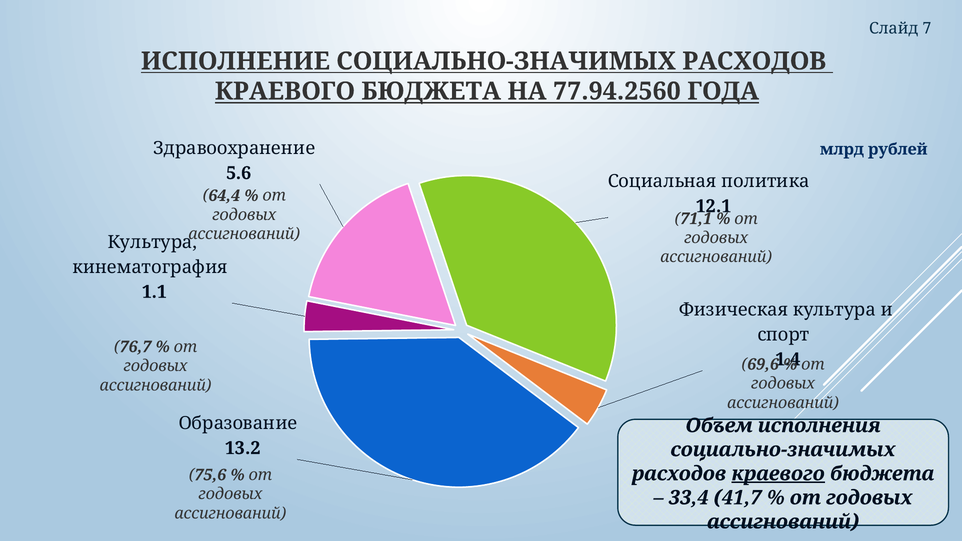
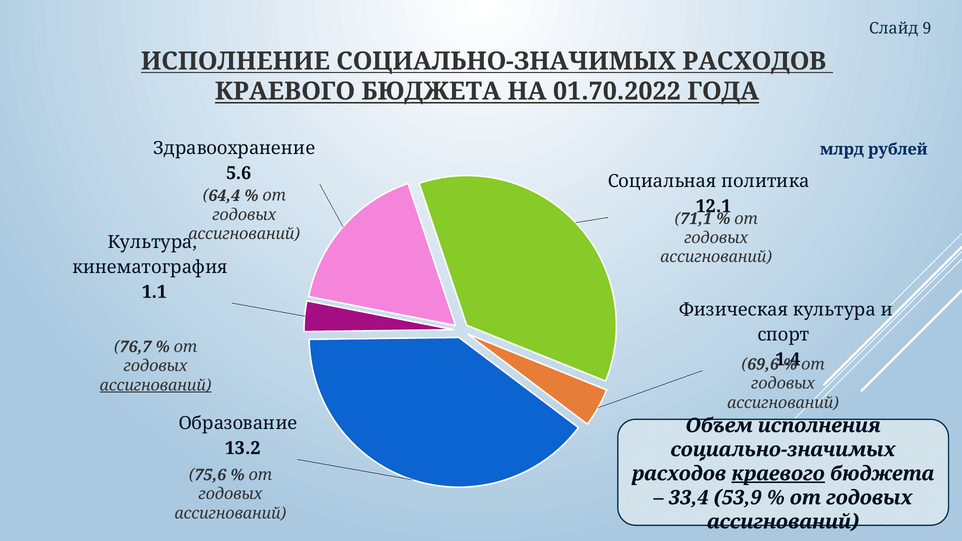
7: 7 -> 9 (927, 28)
77.94.2560: 77.94.2560 -> 01.70.2022 (617, 91)
ассигнований underline: none -> present (156, 385)
41,7: 41,7 -> 53,9 (738, 498)
